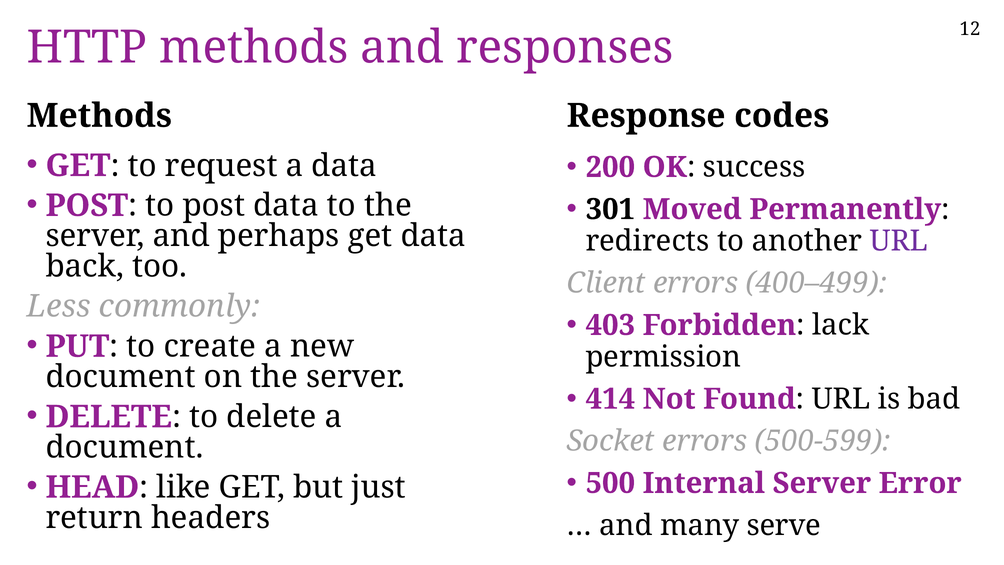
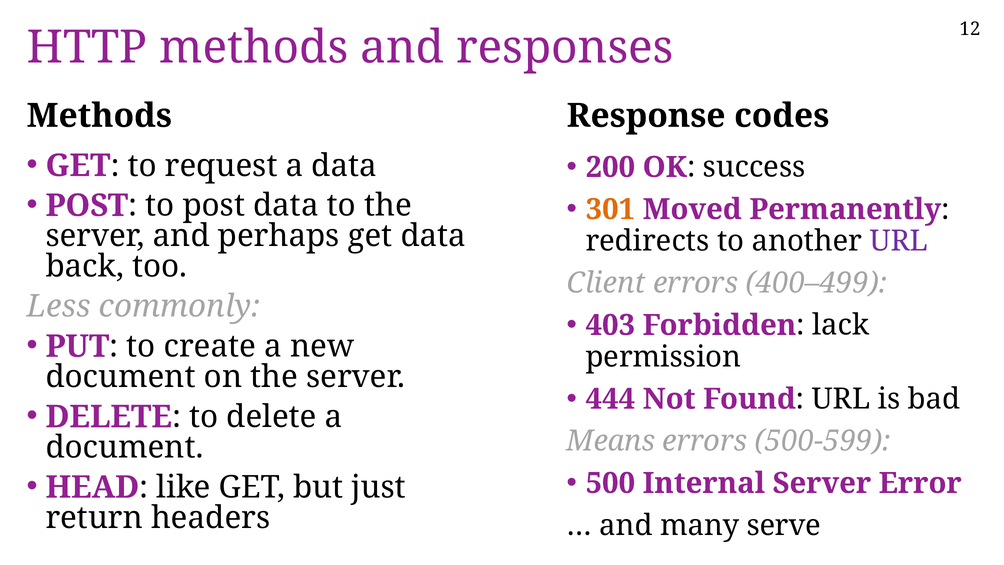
301 colour: black -> orange (610, 209)
414: 414 -> 444 (610, 399)
Socket: Socket -> Means (611, 441)
